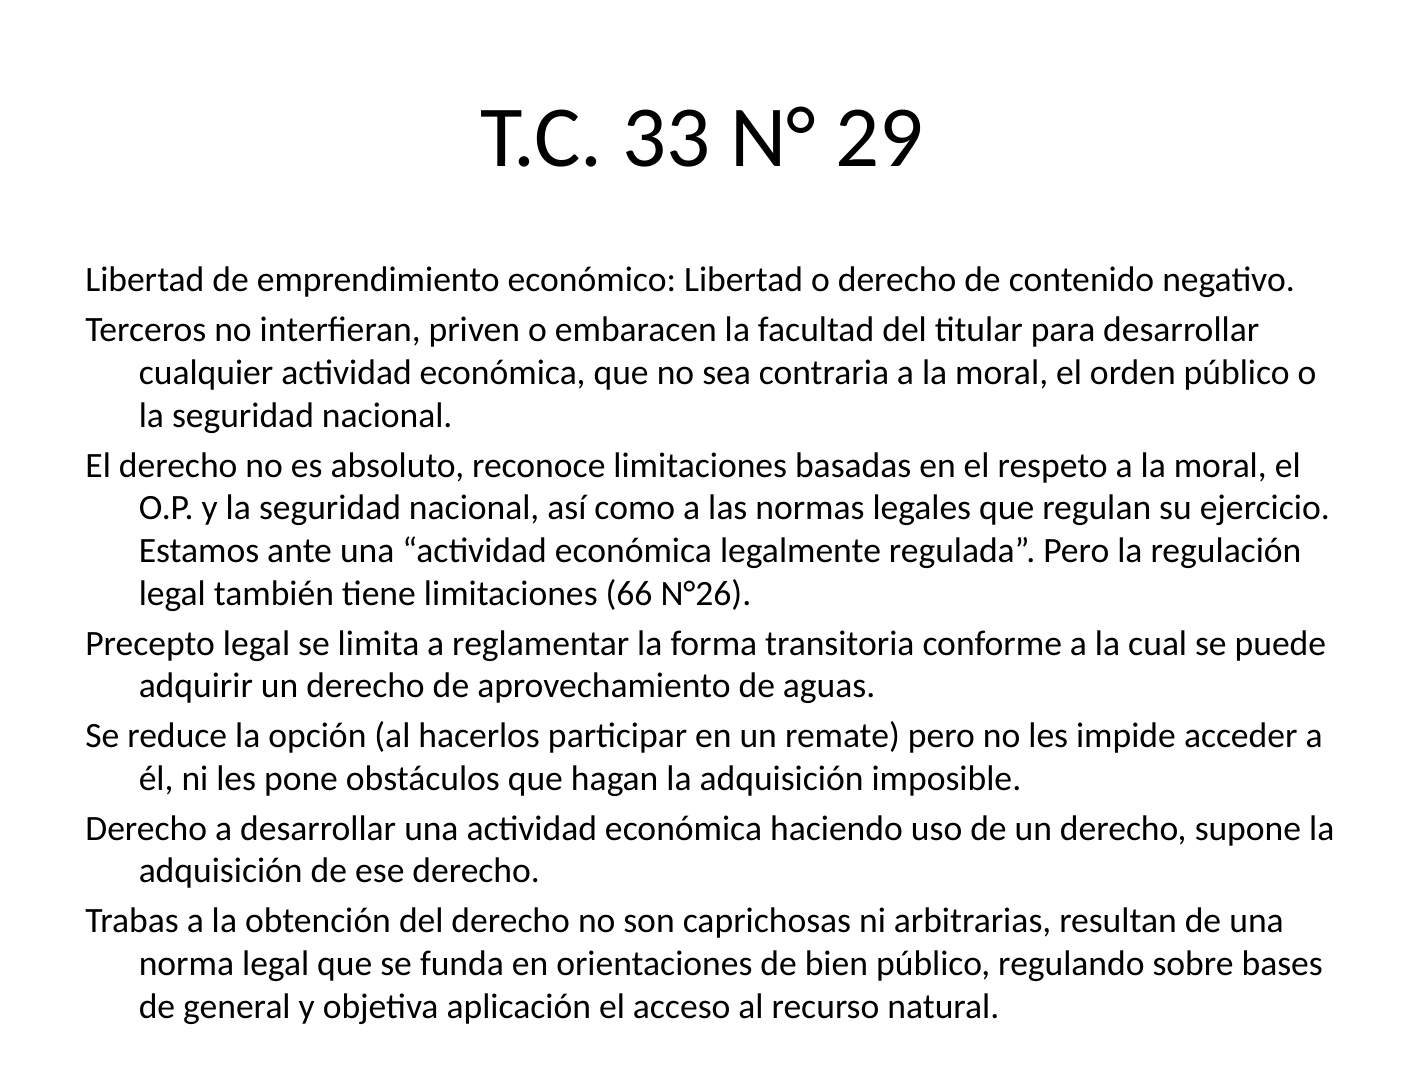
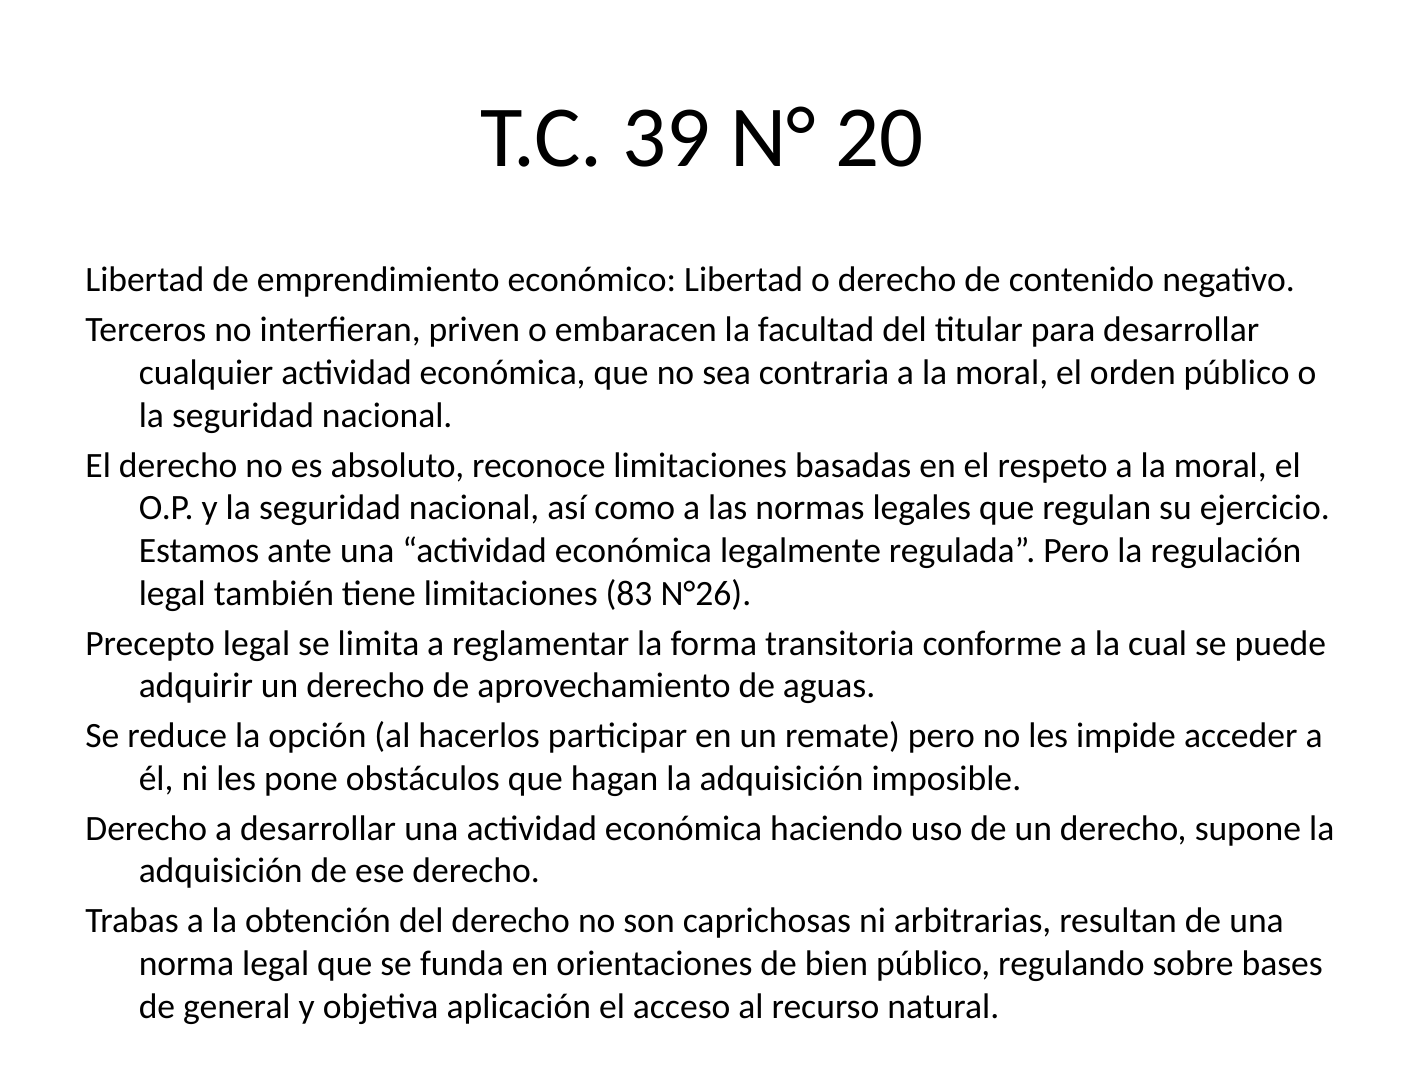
33: 33 -> 39 (666, 138)
29: 29 -> 20 (879, 138)
66: 66 -> 83 (629, 593)
